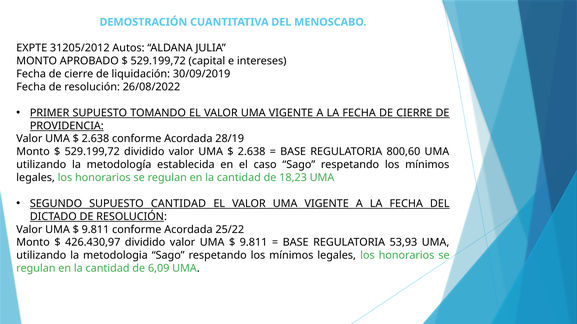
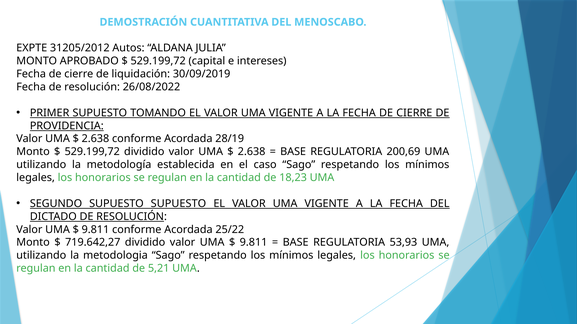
800,60: 800,60 -> 200,69 (403, 152)
SUPUESTO CANTIDAD: CANTIDAD -> SUPUESTO (178, 204)
426.430,97: 426.430,97 -> 719.642,27 (93, 243)
6,09: 6,09 -> 5,21 (159, 269)
